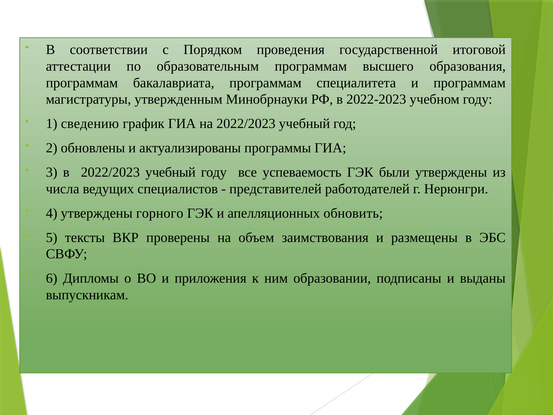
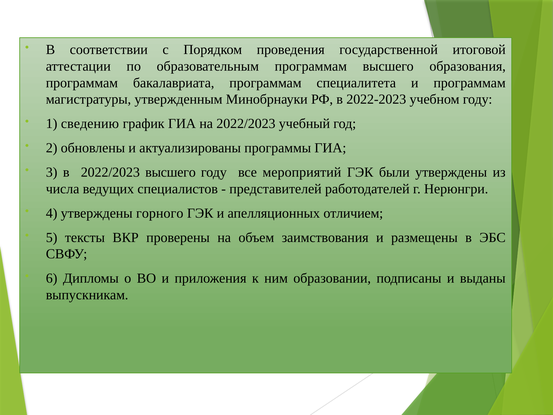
в 2022/2023 учебный: учебный -> высшего (171, 172)
успеваемость: успеваемость -> мероприятий (302, 172)
обновить: обновить -> отличием (353, 213)
